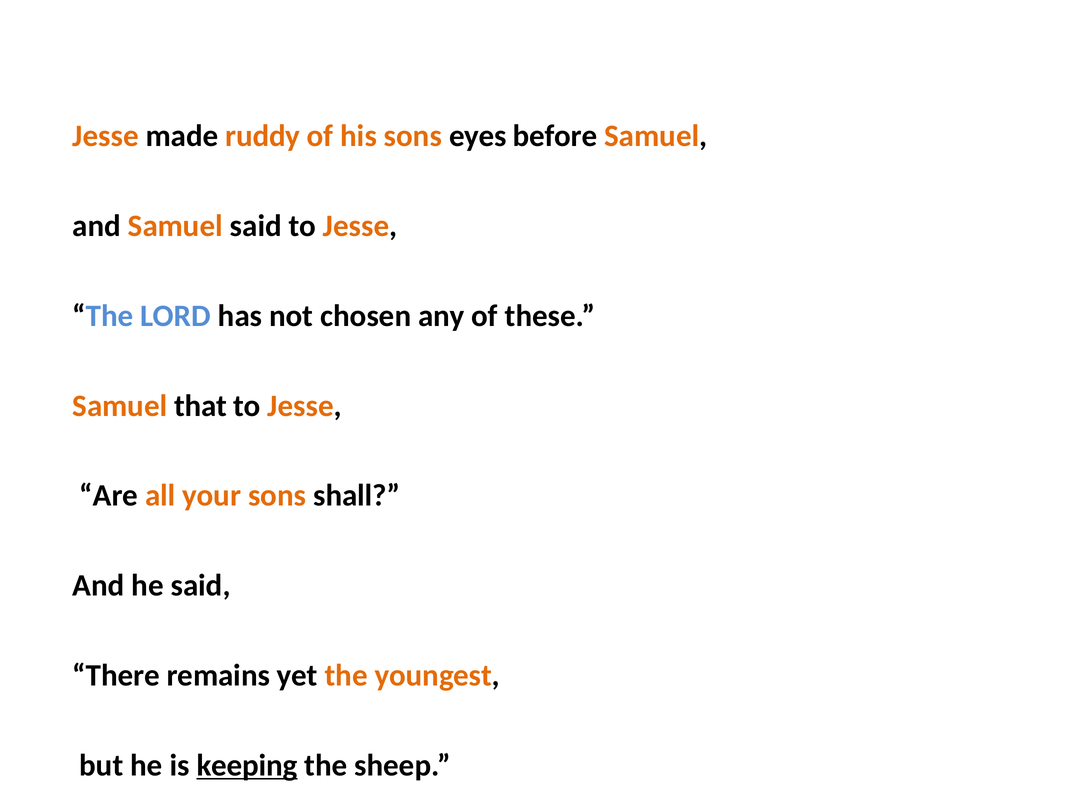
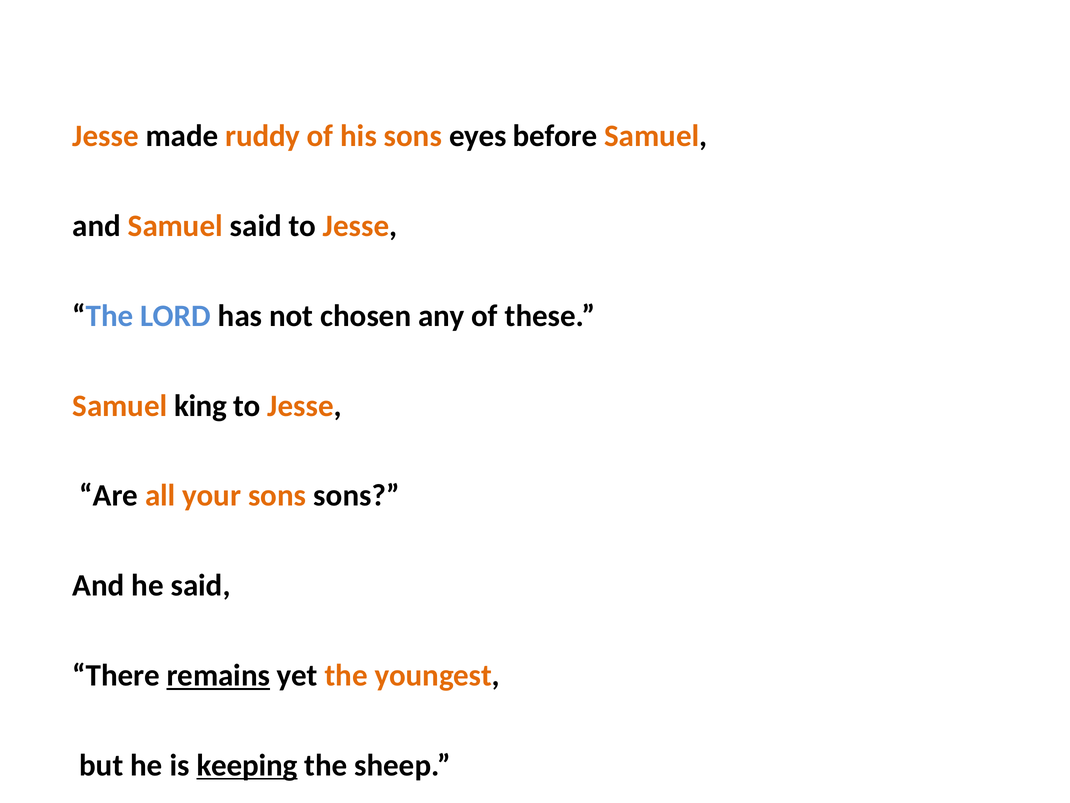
that: that -> king (201, 406)
sons shall: shall -> sons (357, 495)
remains underline: none -> present (218, 675)
